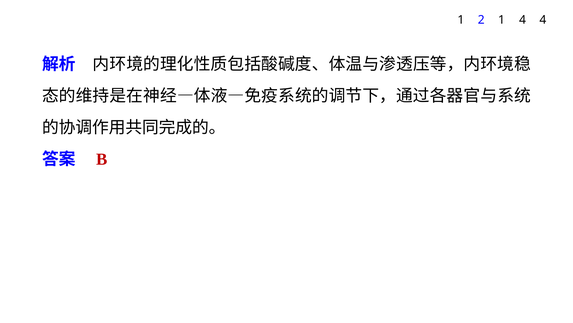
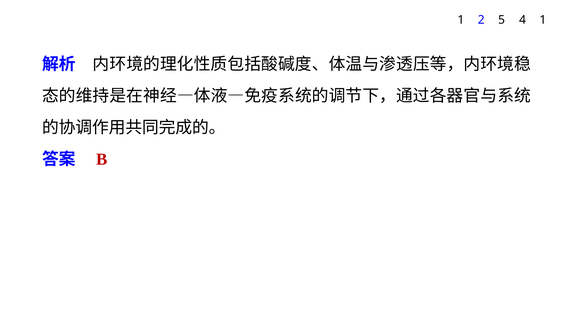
2 1: 1 -> 5 (502, 20)
4 4: 4 -> 1 (543, 20)
